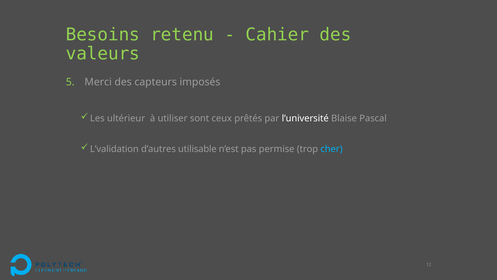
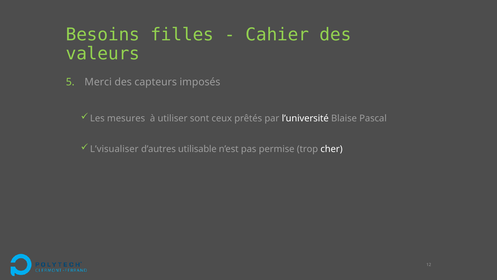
retenu: retenu -> filles (182, 35)
ultérieur: ultérieur -> mesures (126, 118)
L’validation: L’validation -> L’visualiser (114, 149)
cher colour: light blue -> white (331, 149)
